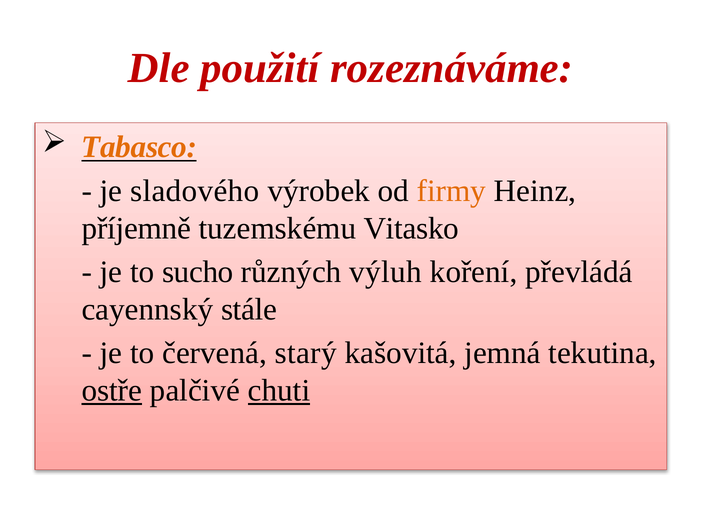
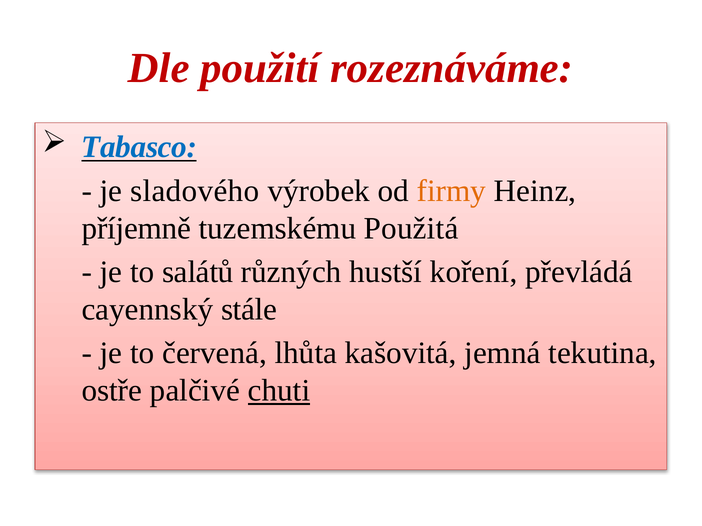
Tabasco colour: orange -> blue (139, 147)
Vitasko: Vitasko -> Použitá (411, 228)
sucho: sucho -> salátů (198, 272)
výluh: výluh -> hustší (386, 272)
starý: starý -> lhůta (306, 353)
ostře underline: present -> none (112, 391)
